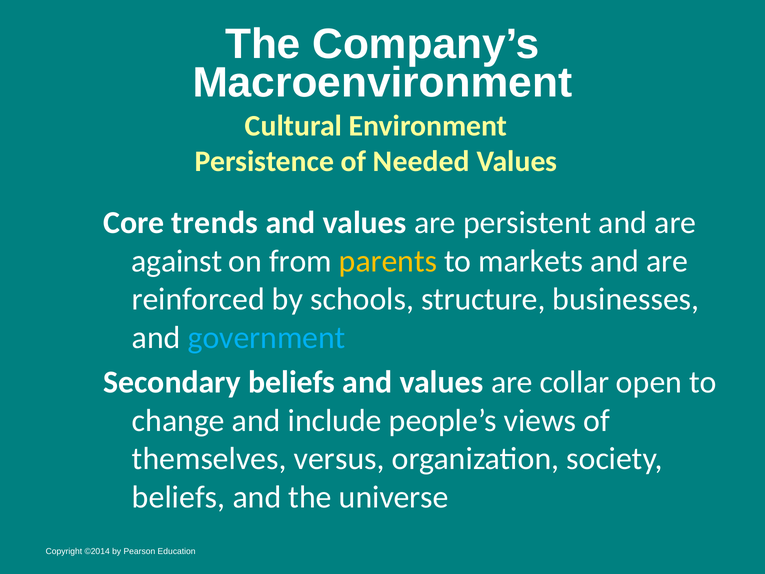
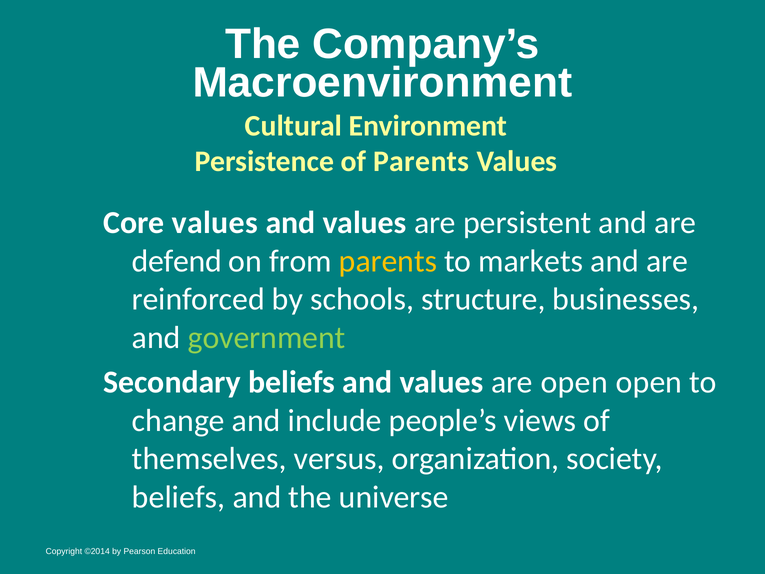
of Needed: Needed -> Parents (421, 161)
Core trends: trends -> values (215, 223)
against: against -> defend (177, 261)
government colour: light blue -> light green (267, 338)
are collar: collar -> open (574, 382)
